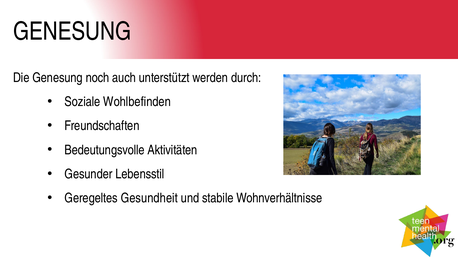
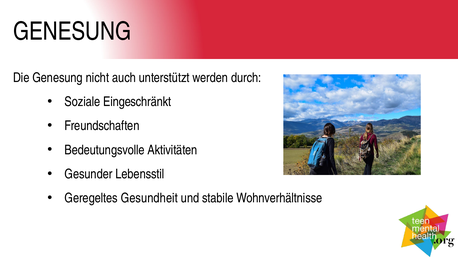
noch: noch -> nicht (97, 78)
Wohlbefinden: Wohlbefinden -> Eingeschränkt (137, 102)
